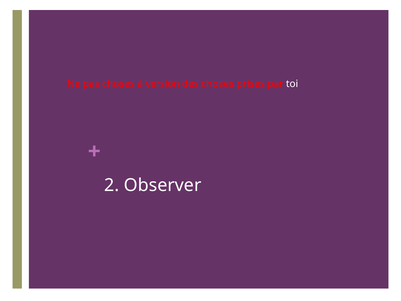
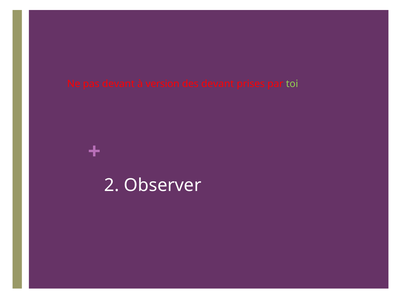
pas choses: choses -> devant (118, 84)
des choses: choses -> devant (218, 84)
toi colour: white -> light green (292, 84)
